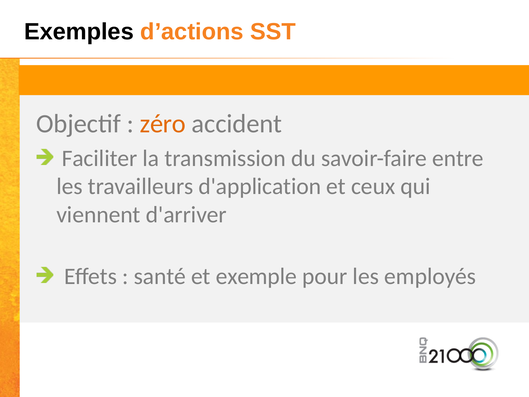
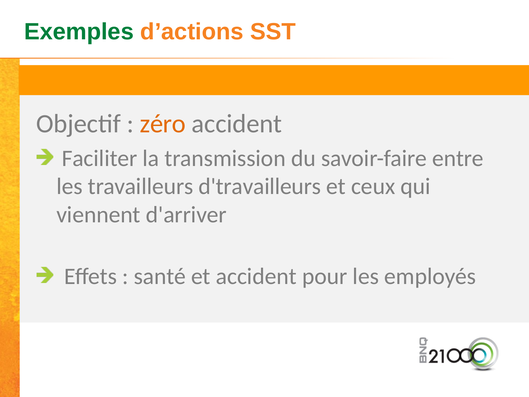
Exemples colour: black -> green (79, 32)
d'application: d'application -> d'travailleurs (260, 186)
et exemple: exemple -> accident (256, 276)
